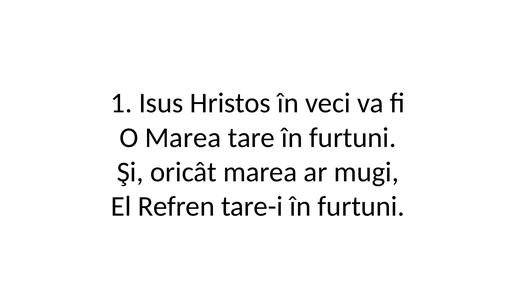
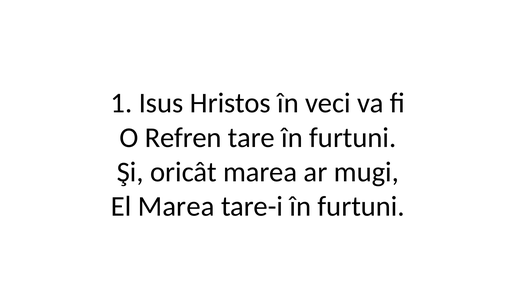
O Marea: Marea -> Refren (183, 138)
El Refren: Refren -> Marea (176, 206)
